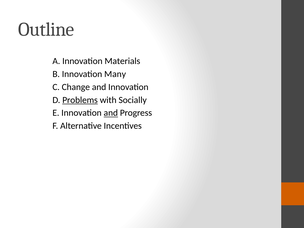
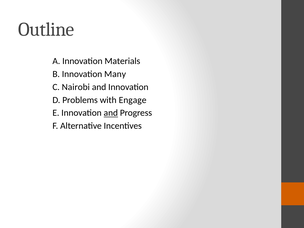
Change: Change -> Nairobi (76, 87)
Problems underline: present -> none (80, 100)
Socially: Socially -> Engage (133, 100)
